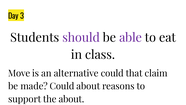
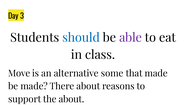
should colour: purple -> blue (81, 37)
alternative could: could -> some (112, 73)
that claim: claim -> made (156, 73)
made Could: Could -> There (62, 86)
